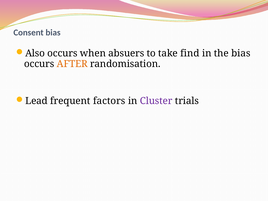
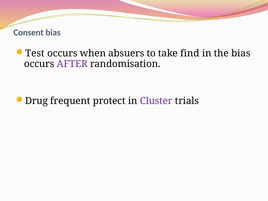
Also: Also -> Test (35, 53)
AFTER colour: orange -> purple (72, 64)
Lead: Lead -> Drug (36, 101)
factors: factors -> protect (109, 101)
